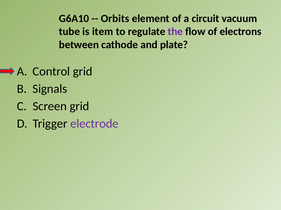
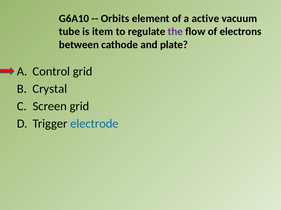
circuit: circuit -> active (205, 19)
Signals: Signals -> Crystal (50, 89)
electrode colour: purple -> blue (94, 124)
